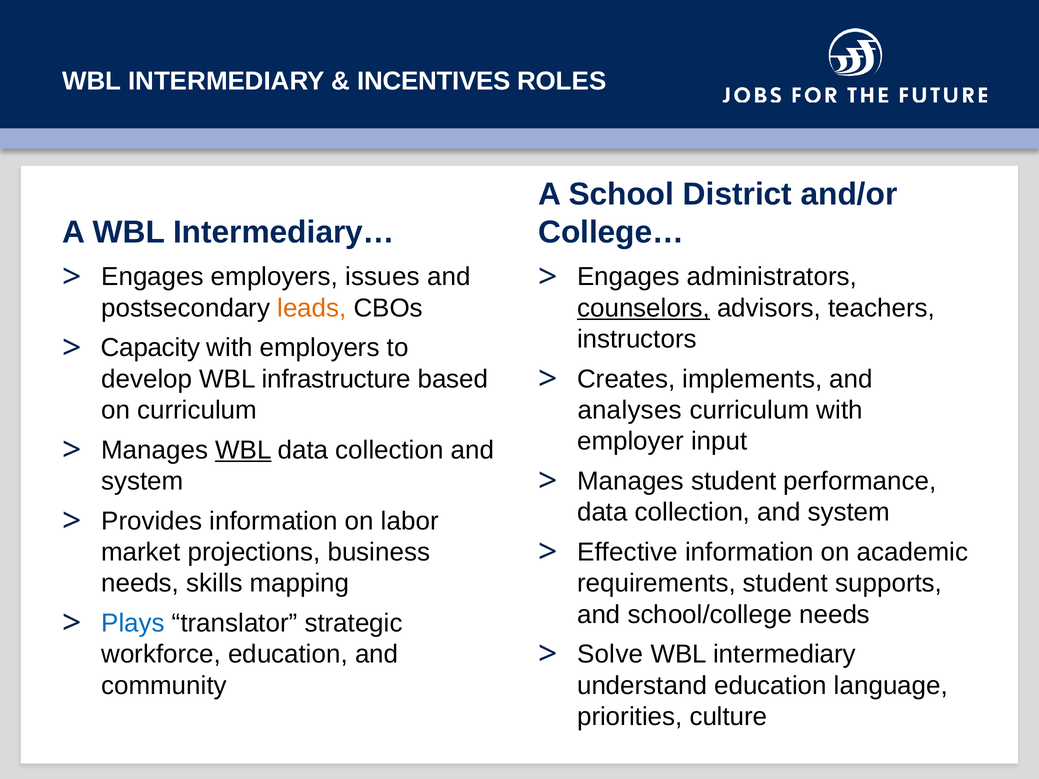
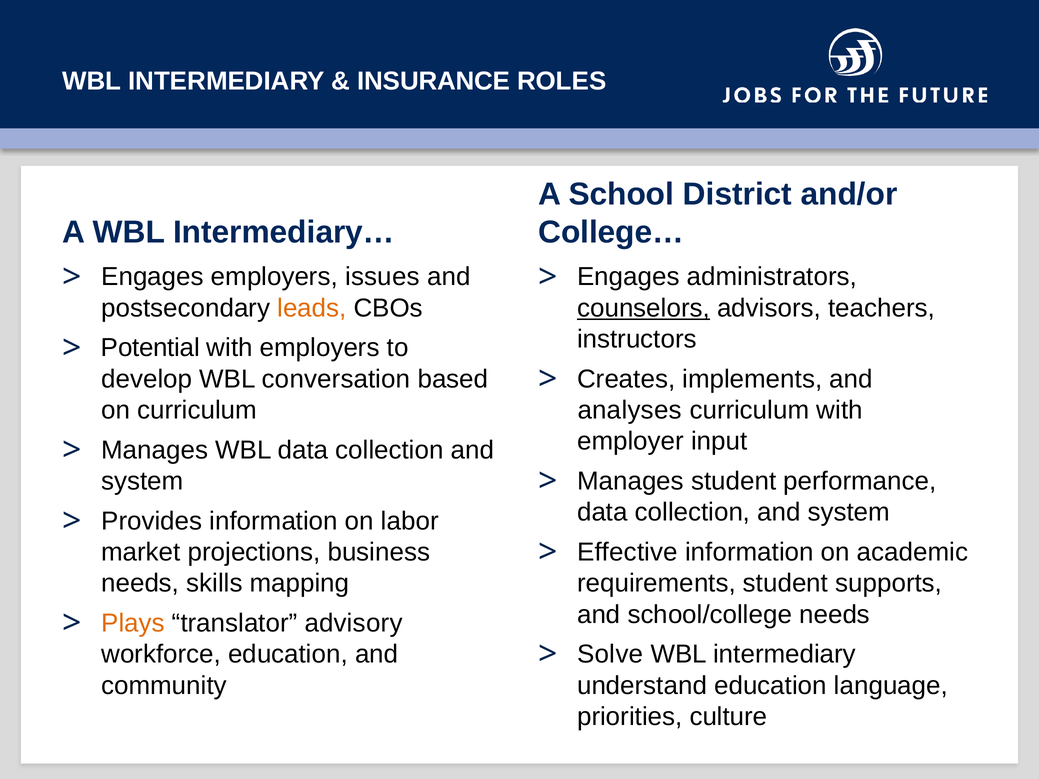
INCENTIVES: INCENTIVES -> INSURANCE (434, 81)
Capacity: Capacity -> Potential (150, 348)
infrastructure: infrastructure -> conversation (336, 379)
WBL underline: present -> none (243, 450)
Plays colour: blue -> orange (133, 623)
strategic: strategic -> advisory (354, 623)
